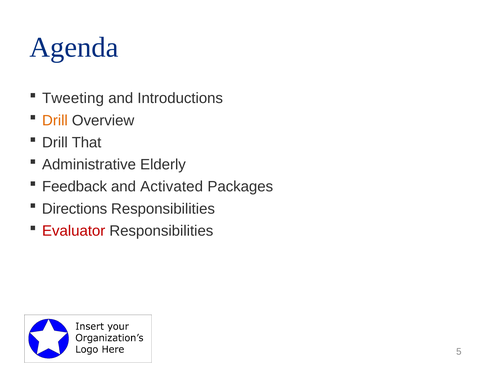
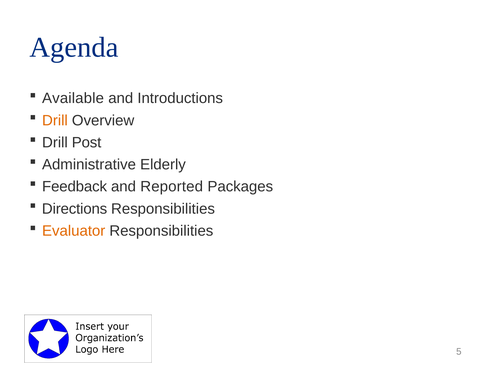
Tweeting: Tweeting -> Available (73, 98)
That: That -> Post (87, 143)
Activated: Activated -> Reported (172, 187)
Evaluator colour: red -> orange (74, 231)
